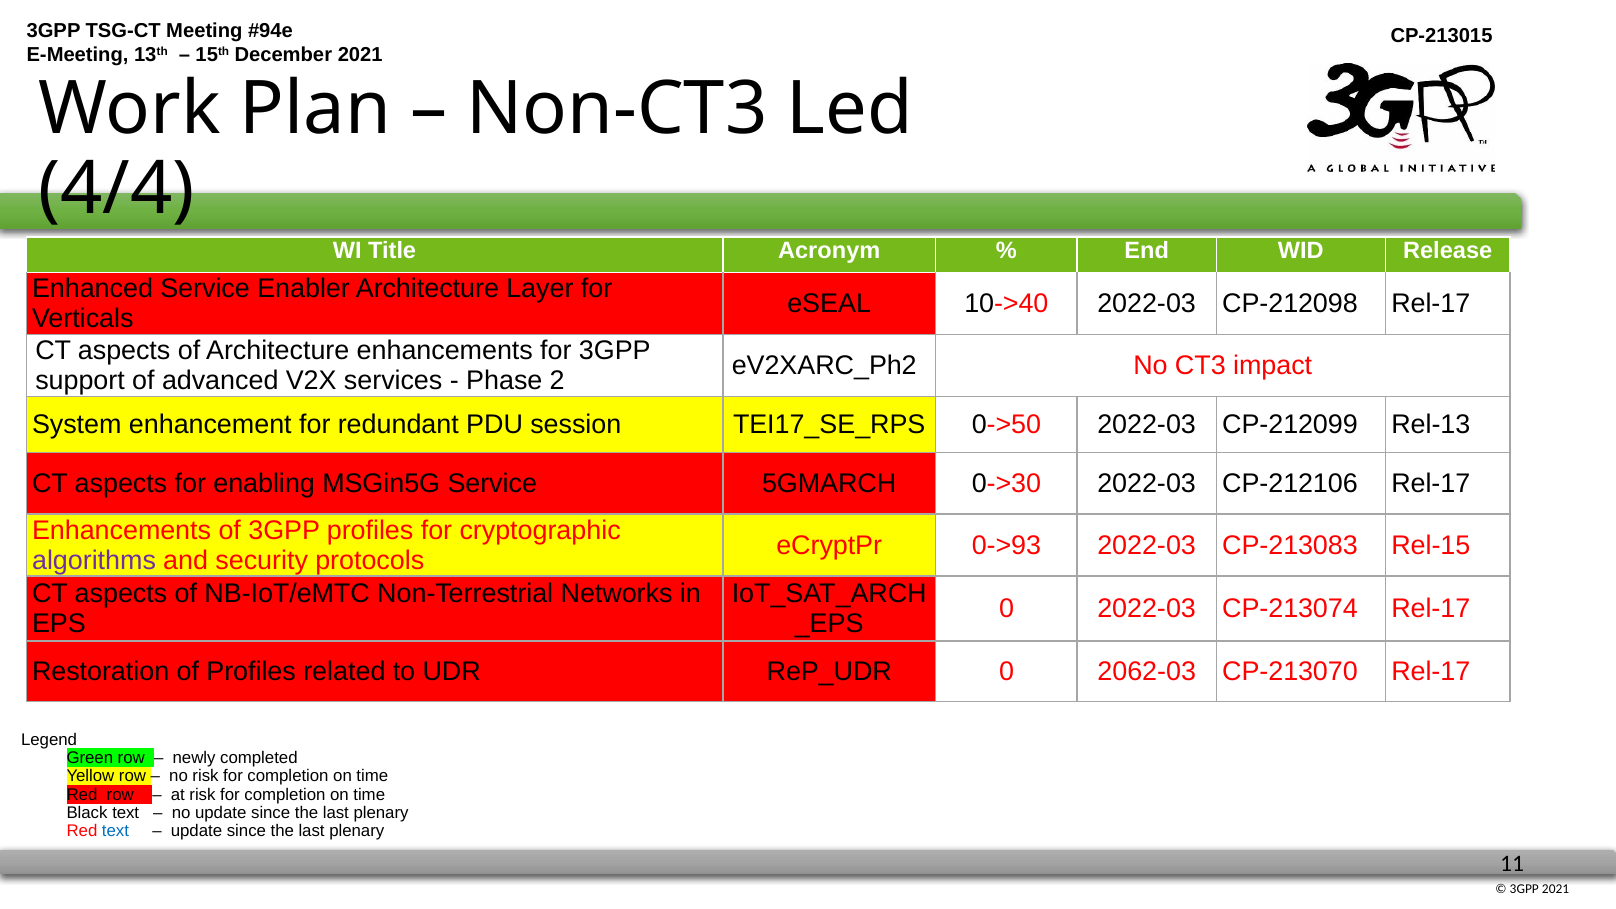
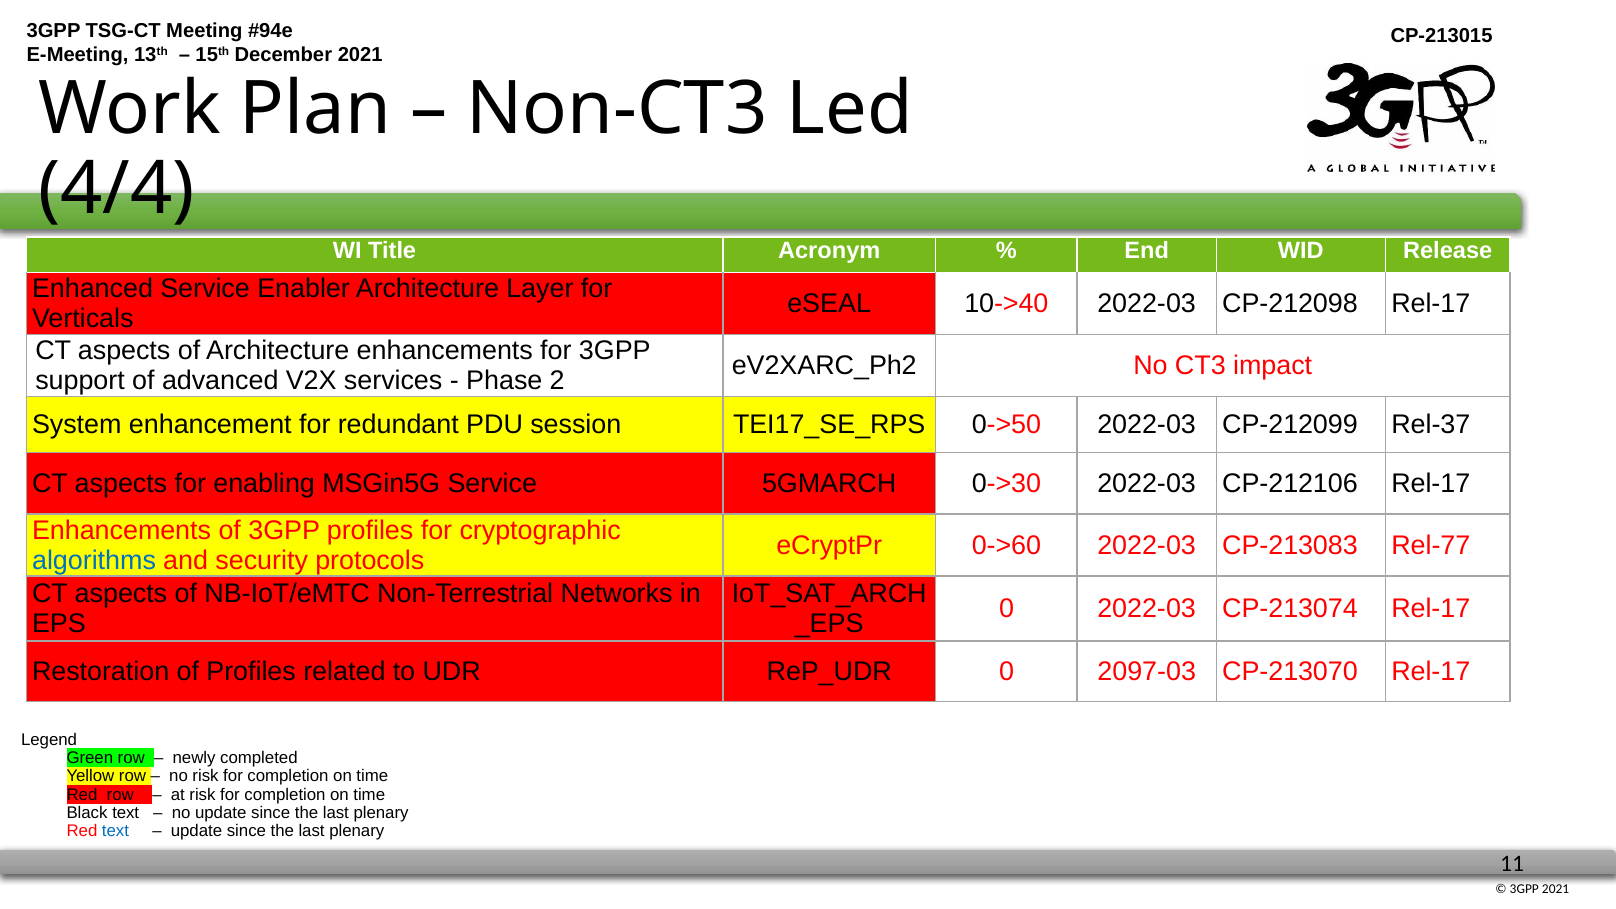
Rel-13: Rel-13 -> Rel-37 (1431, 425)
0->93: 0->93 -> 0->60 (1006, 545)
Rel-15: Rel-15 -> Rel-77 (1431, 545)
algorithms colour: purple -> blue (94, 560)
2062-03: 2062-03 -> 2097-03 (1147, 671)
